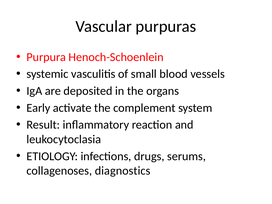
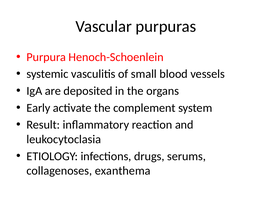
diagnostics: diagnostics -> exanthema (123, 171)
